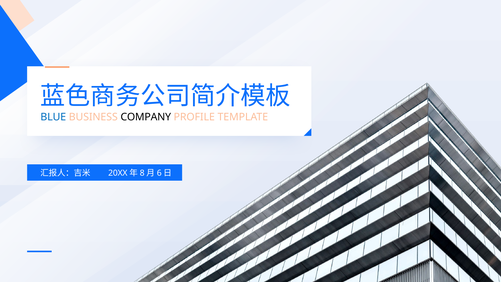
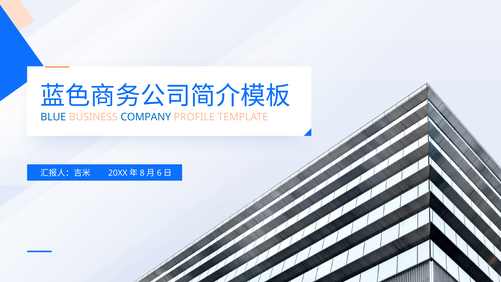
COMPANY colour: black -> blue (146, 117)
